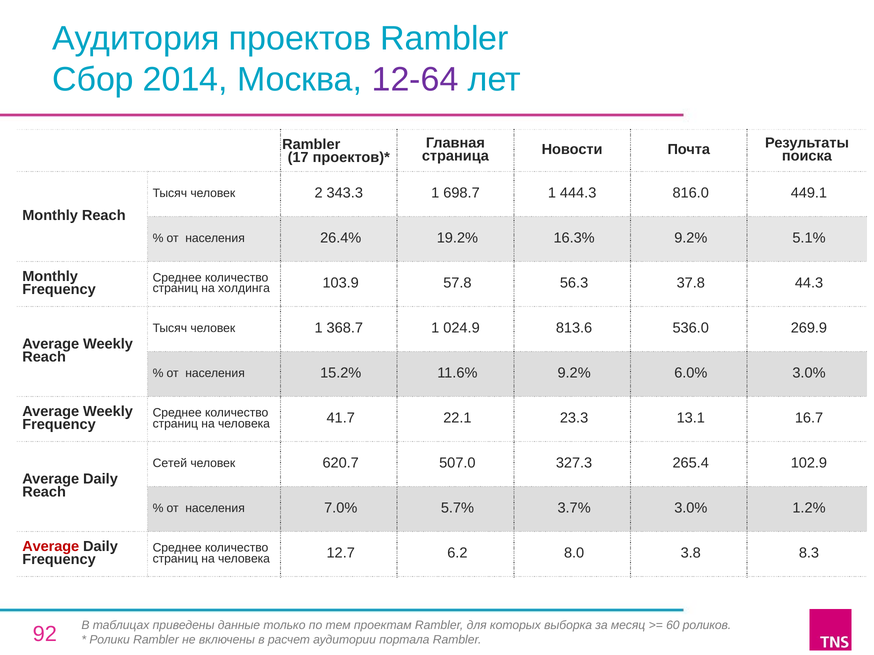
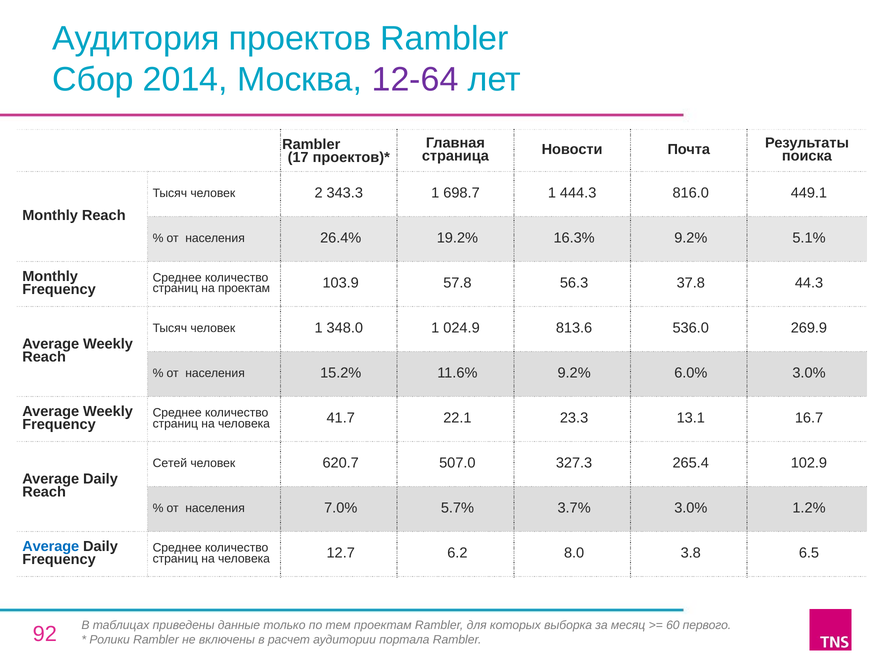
на холдинга: холдинга -> проектам (244, 289)
368.7: 368.7 -> 348.0 (345, 328)
Average colour: red -> blue (51, 547)
8.3: 8.3 -> 6.5 (809, 553)
роликов: роликов -> первого (707, 625)
